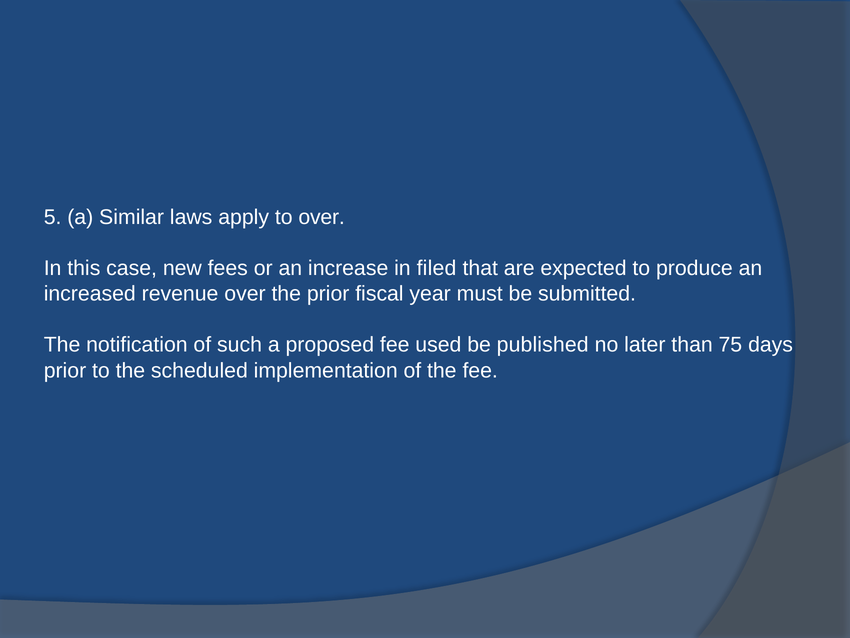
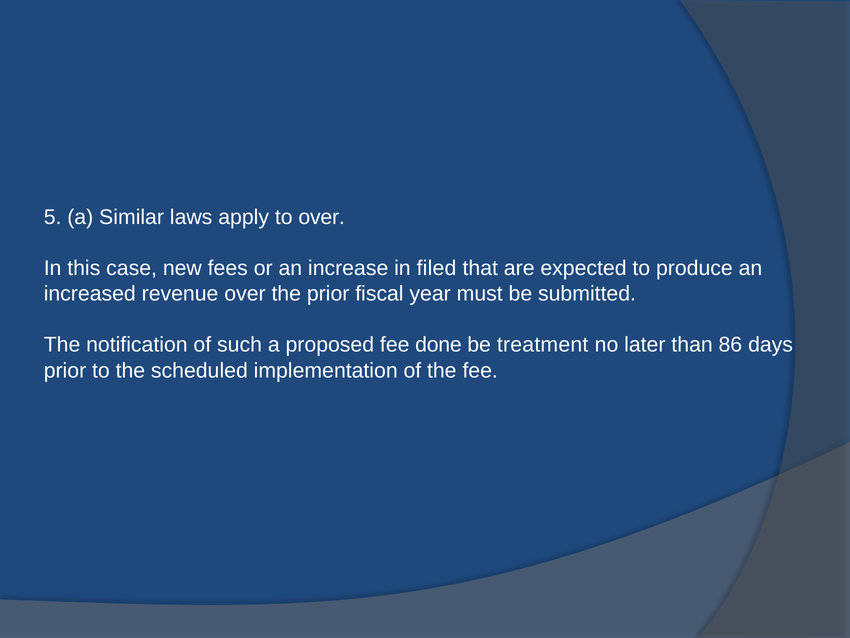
used: used -> done (438, 345)
published: published -> treatment (543, 345)
75: 75 -> 86 (730, 345)
